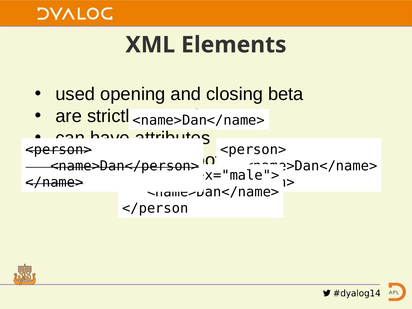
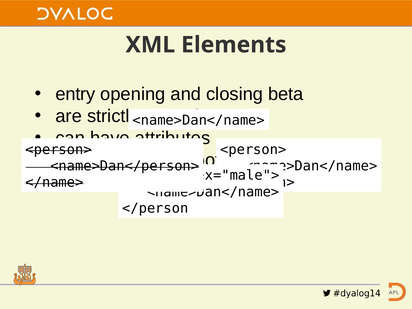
used: used -> entry (75, 94)
